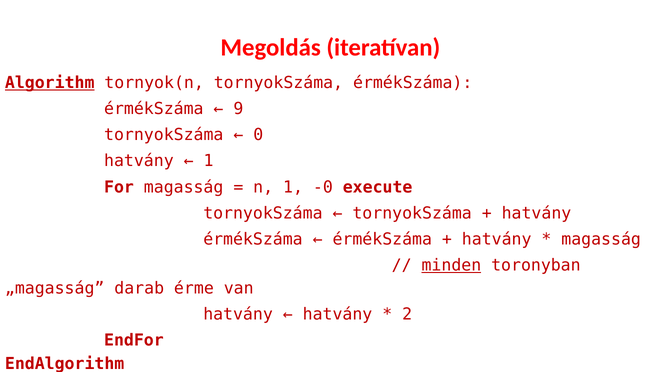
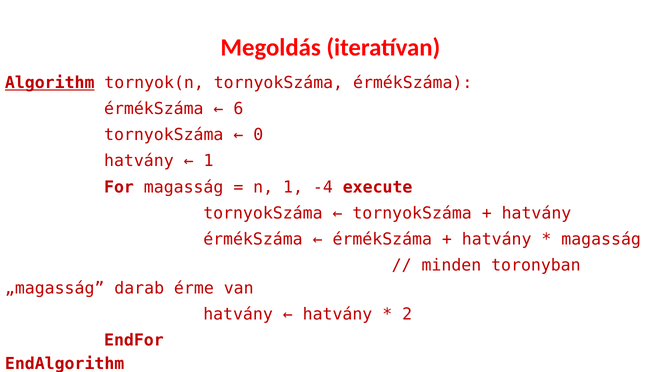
9: 9 -> 6 (238, 109)
-0: -0 -> -4 (323, 187)
minden underline: present -> none (451, 265)
